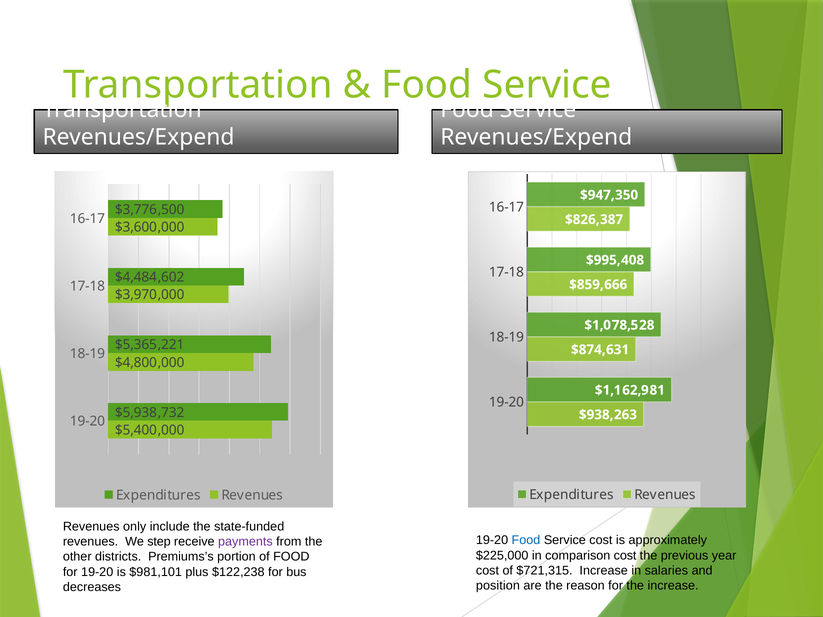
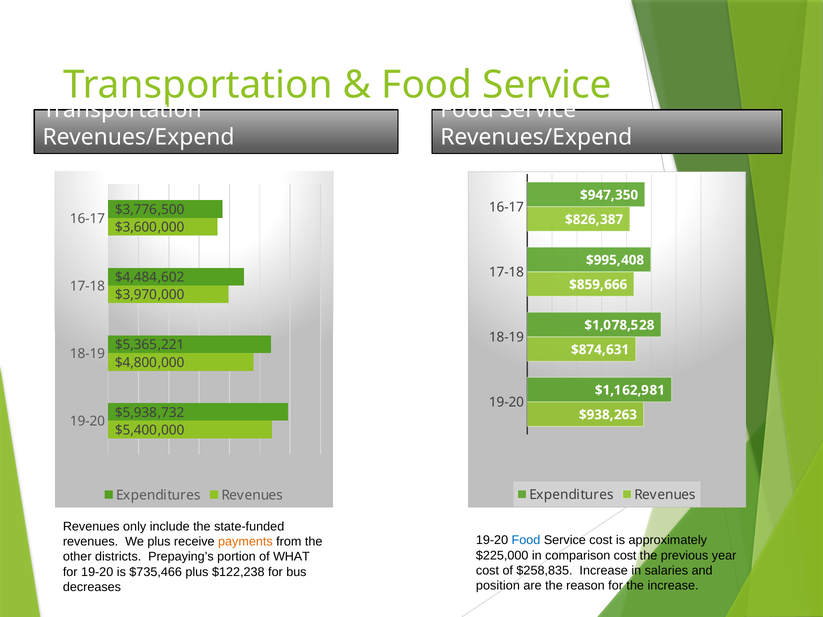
We step: step -> plus (159, 542)
payments colour: purple -> orange (245, 542)
Premiums’s: Premiums’s -> Prepaying’s (181, 557)
of FOOD: FOOD -> WHAT (291, 557)
$721,315: $721,315 -> $258,835 (545, 571)
$981,101: $981,101 -> $735,466 (156, 572)
